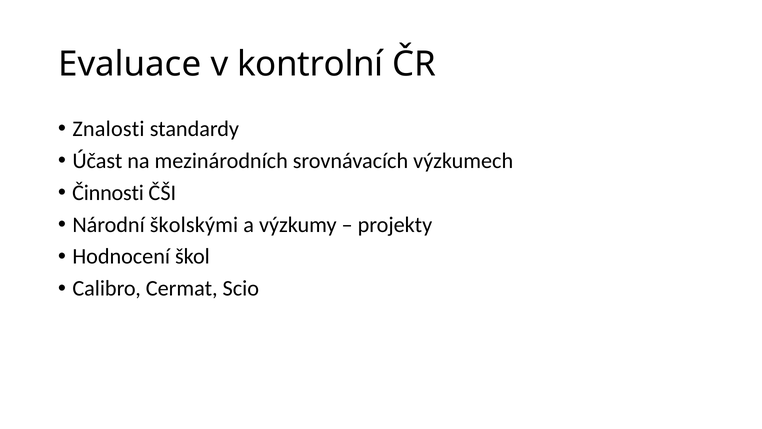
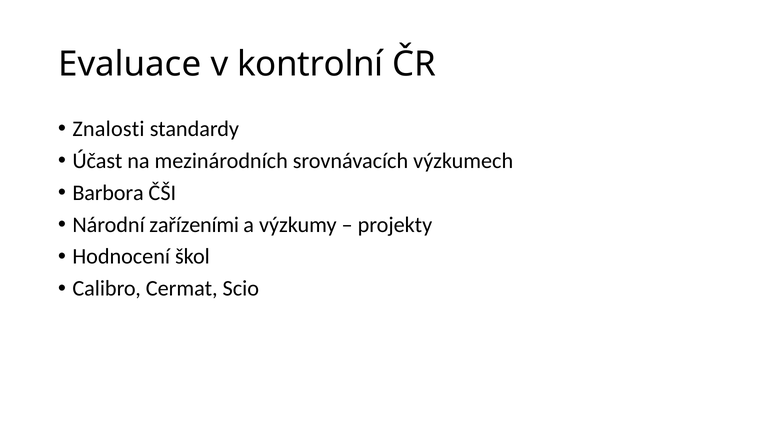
Činnosti: Činnosti -> Barbora (108, 193)
školskými: školskými -> zařízeními (194, 225)
